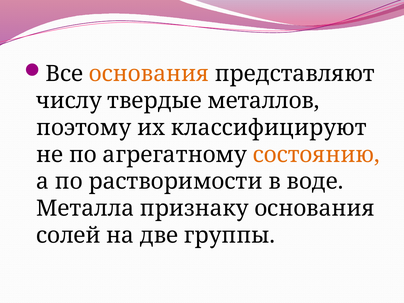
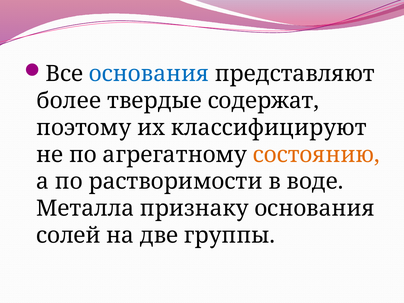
основания colour: orange -> blue (149, 74)
числу: числу -> более (69, 101)
металлов: металлов -> содержат (263, 101)
